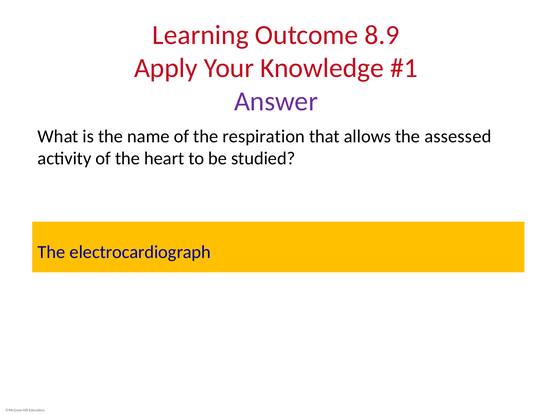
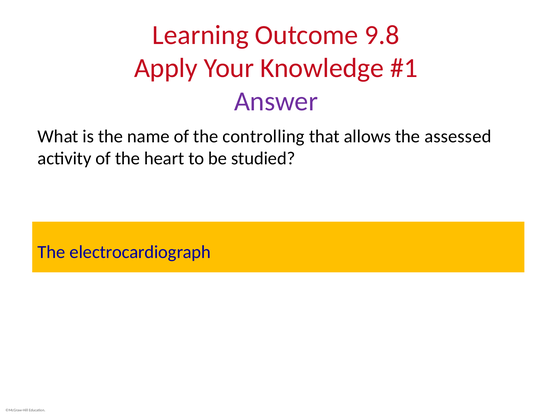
8.9: 8.9 -> 9.8 (382, 35)
respiration: respiration -> controlling (264, 136)
